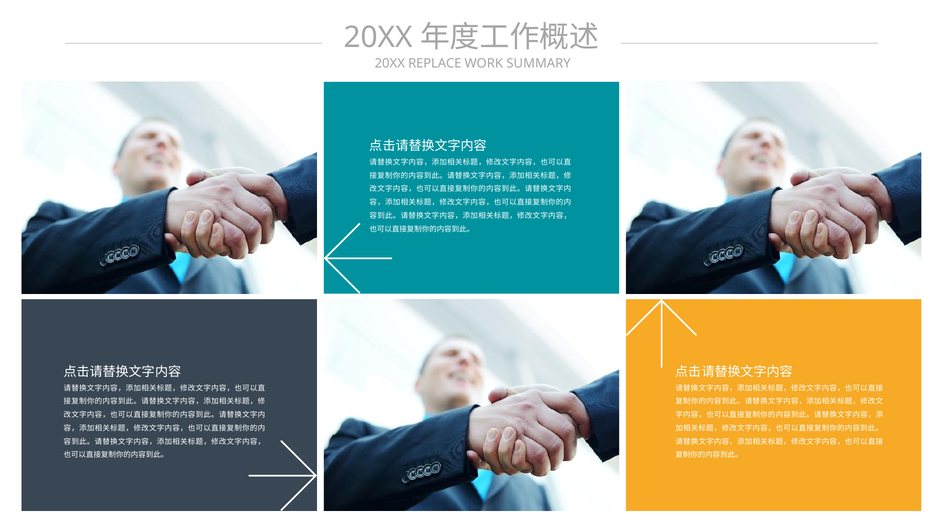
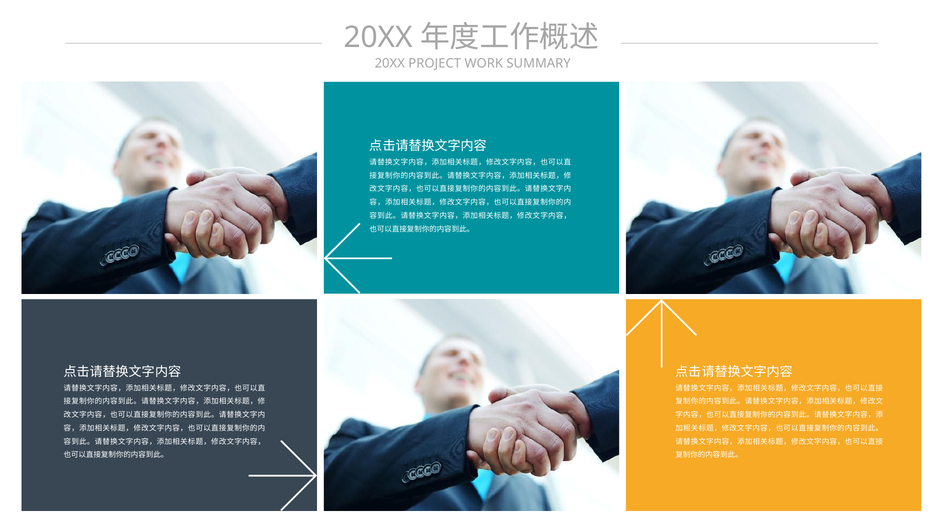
REPLACE: REPLACE -> PROJECT (435, 63)
